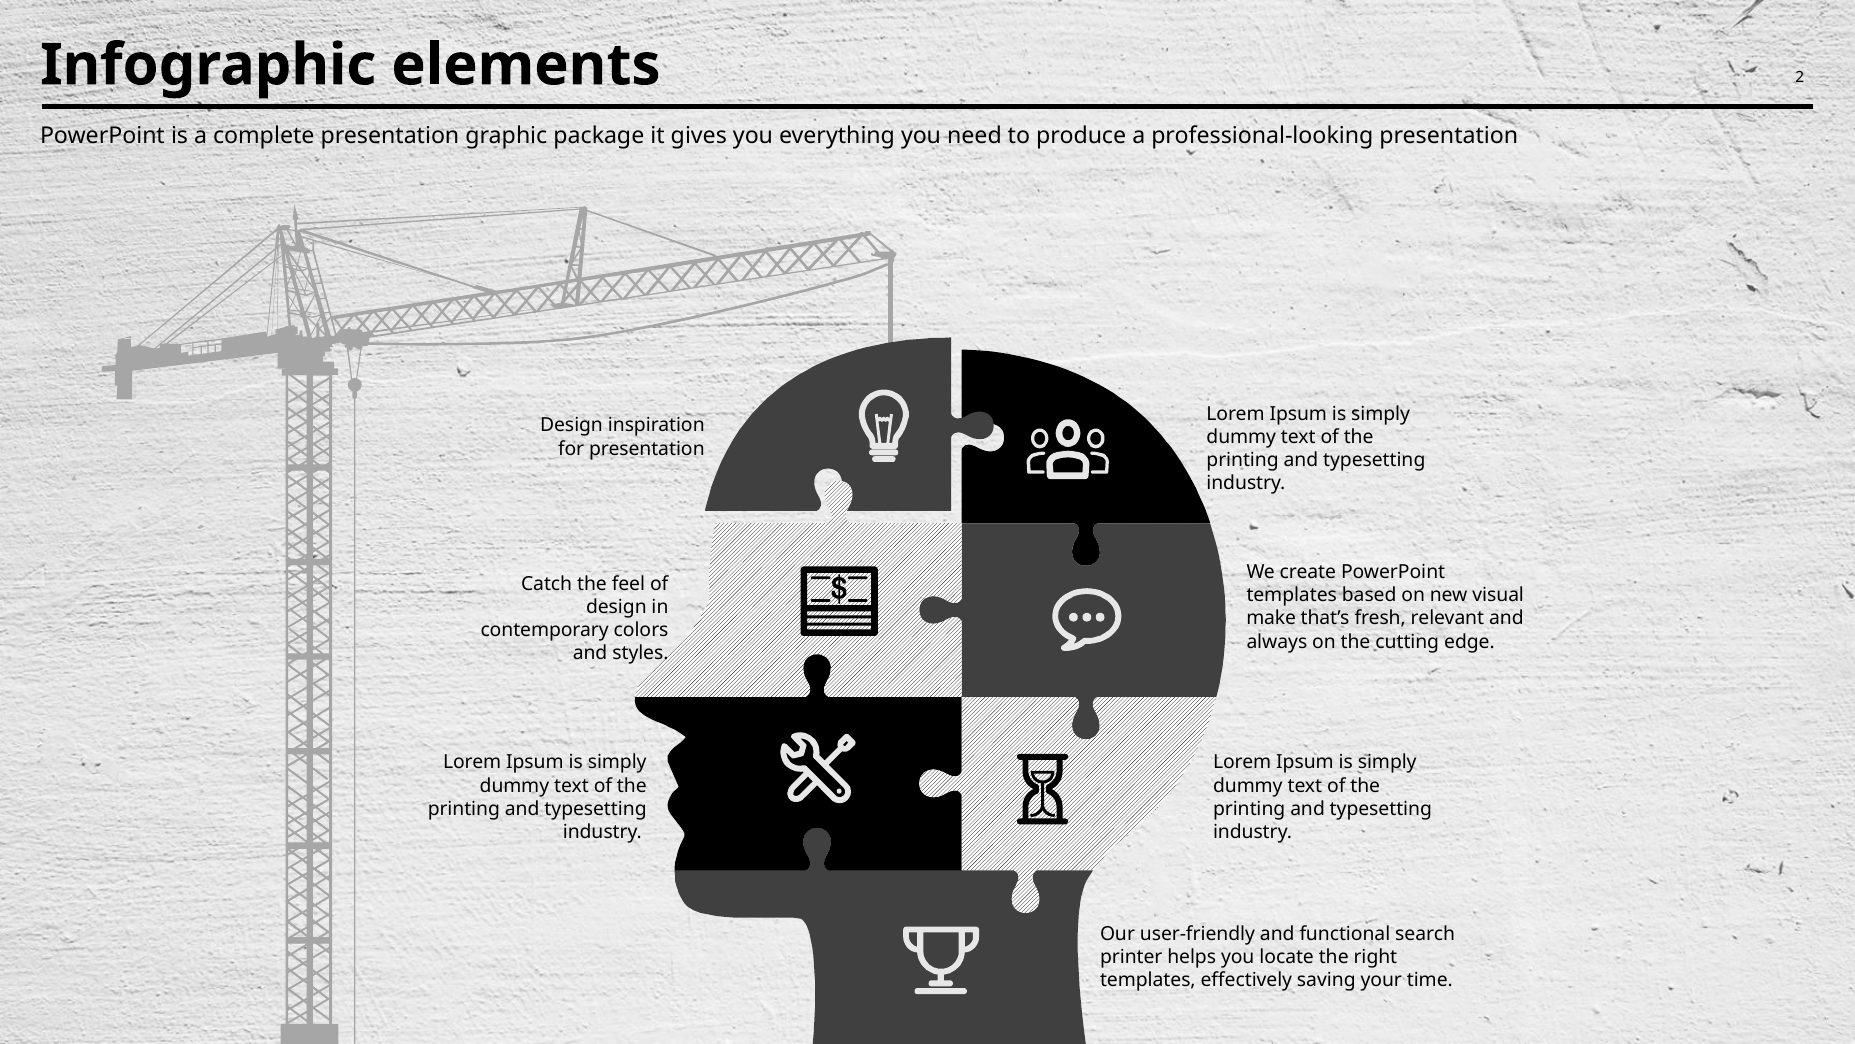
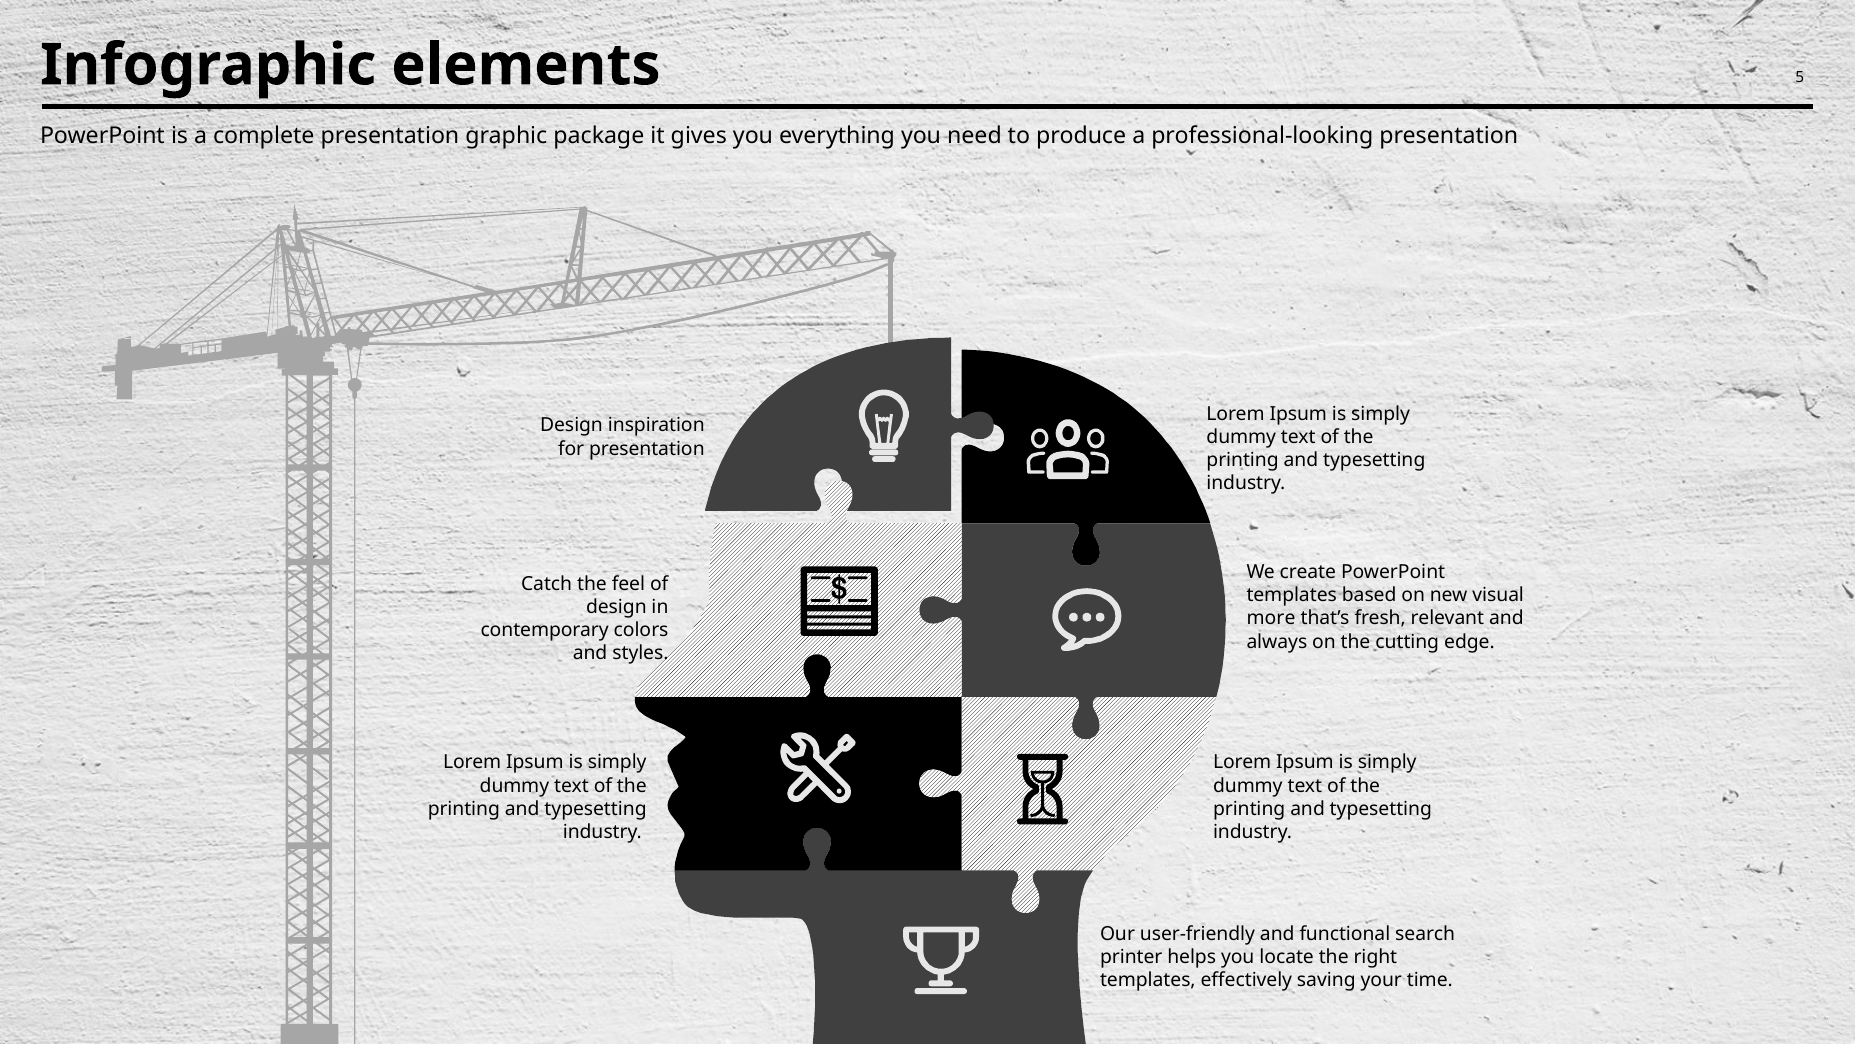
2: 2 -> 5 (1800, 78)
make: make -> more (1271, 618)
